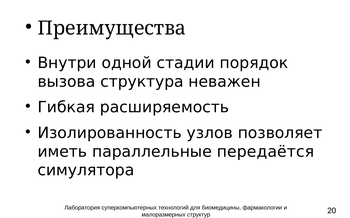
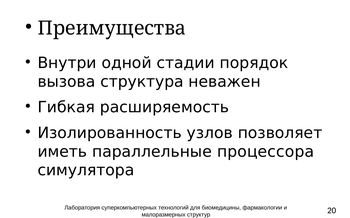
передаётся: передаётся -> процессора (266, 151)
